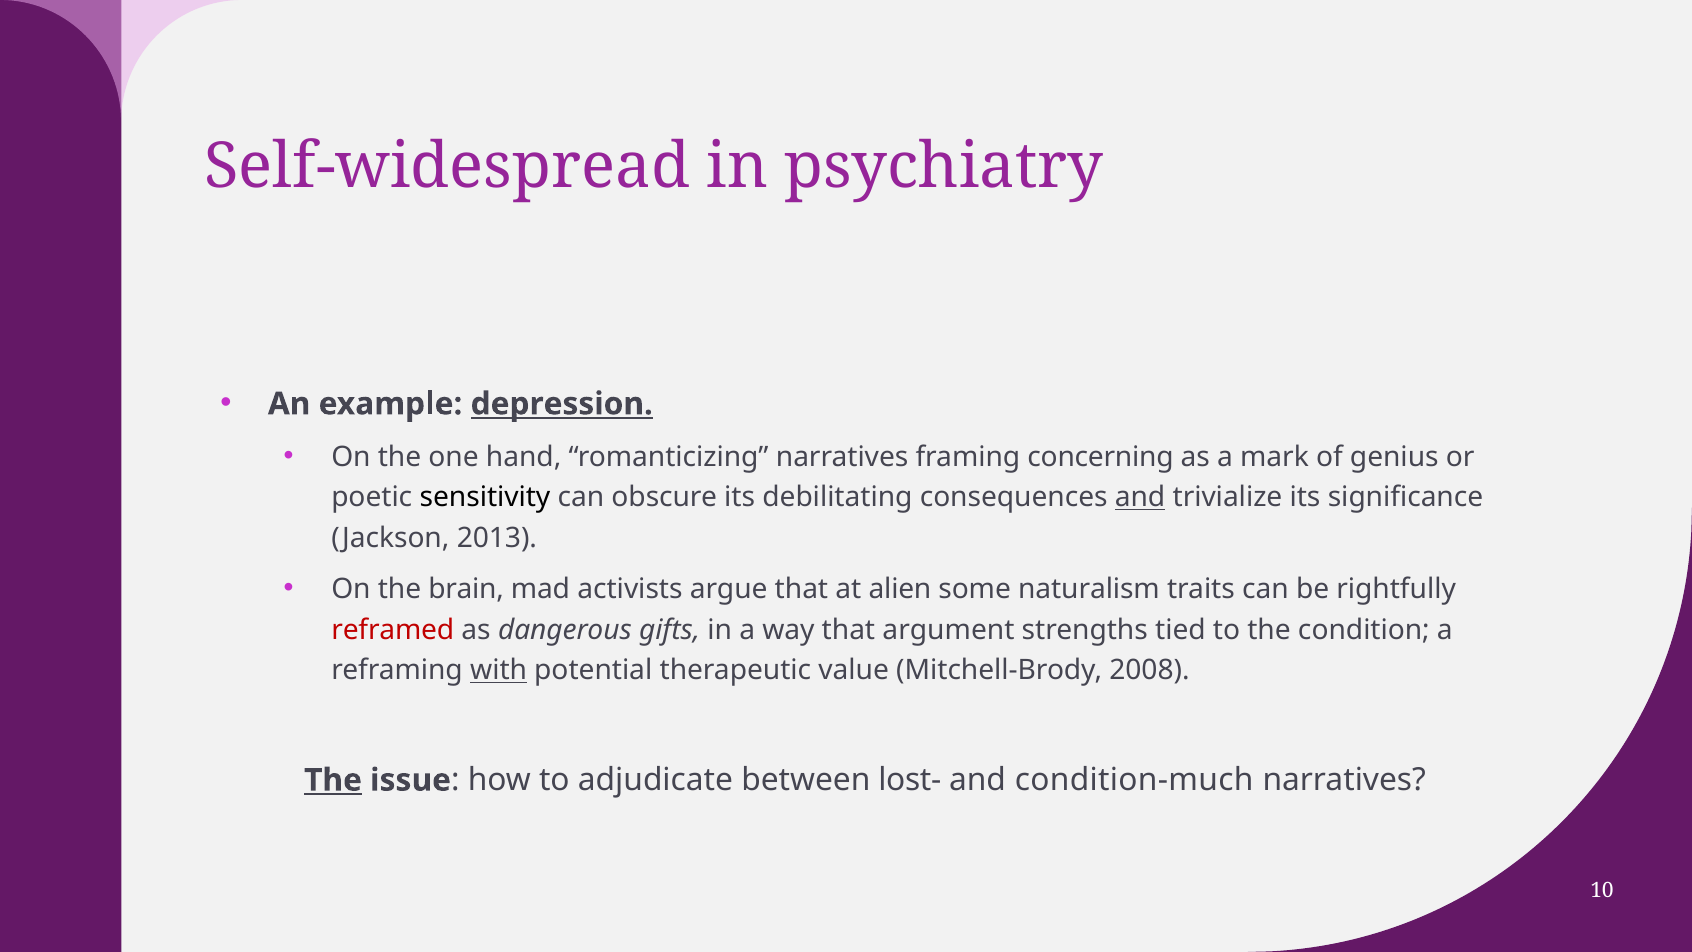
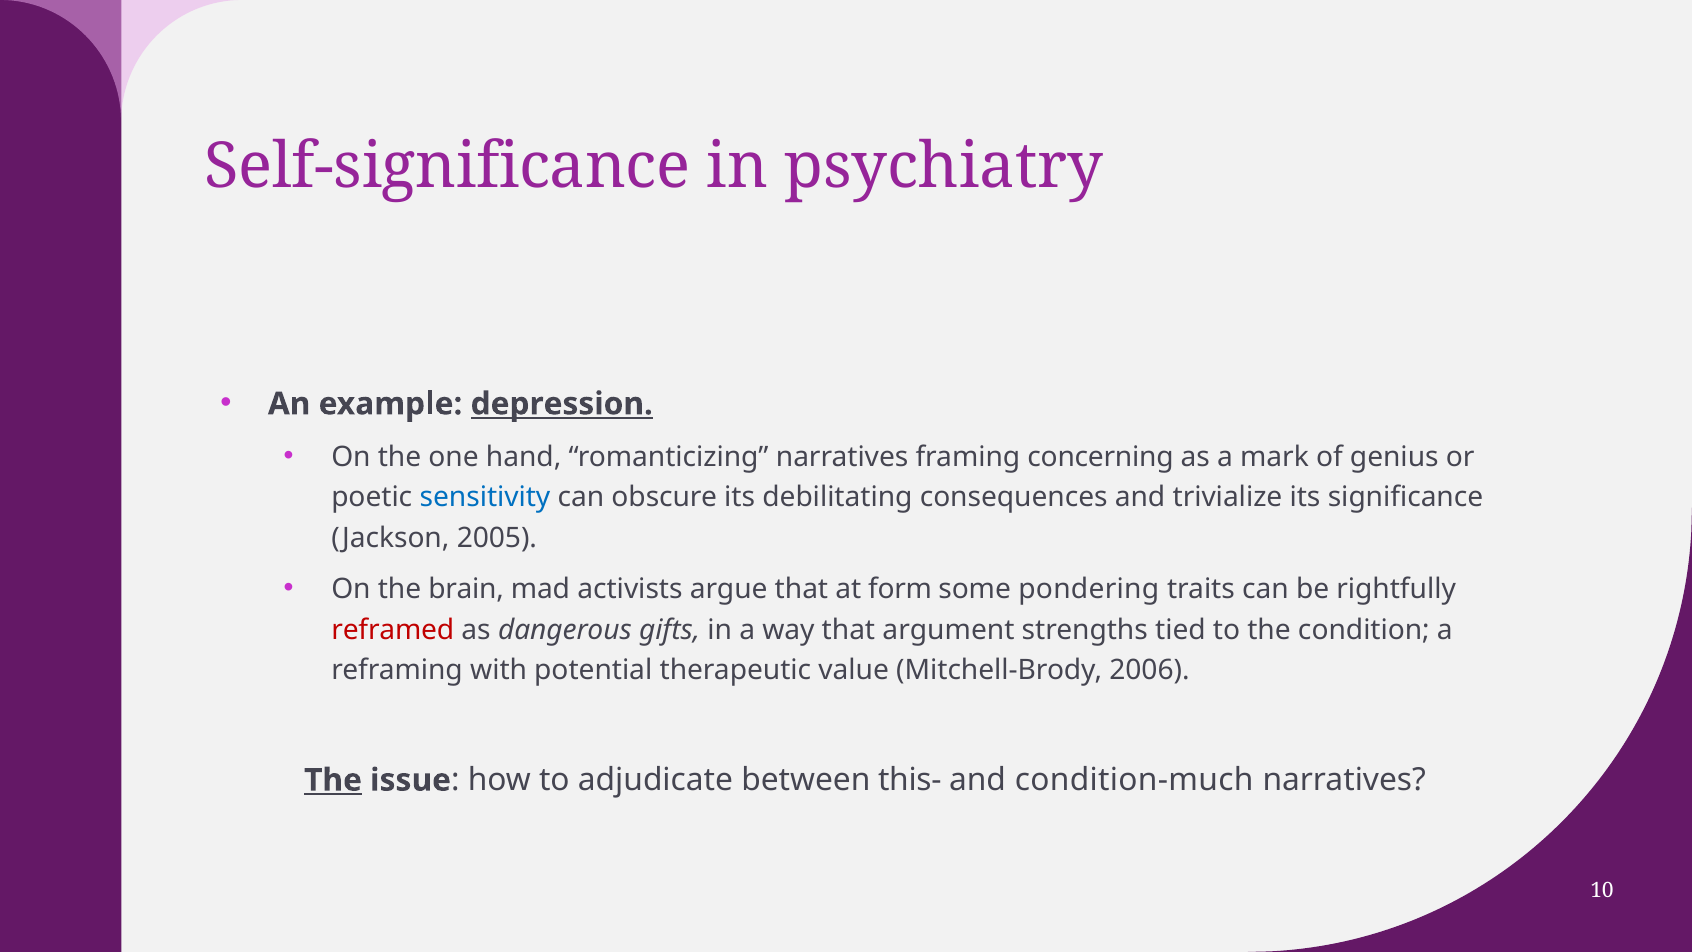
Self-widespread: Self-widespread -> Self-significance (448, 167)
sensitivity colour: black -> blue (485, 497)
and underline: present -> none (1140, 497)
2013: 2013 -> 2005 (497, 538)
alien: alien -> form (900, 589)
naturalism: naturalism -> pondering (1089, 589)
with underline: present -> none (499, 670)
2008: 2008 -> 2006 (1149, 670)
lost-: lost- -> this- (910, 780)
